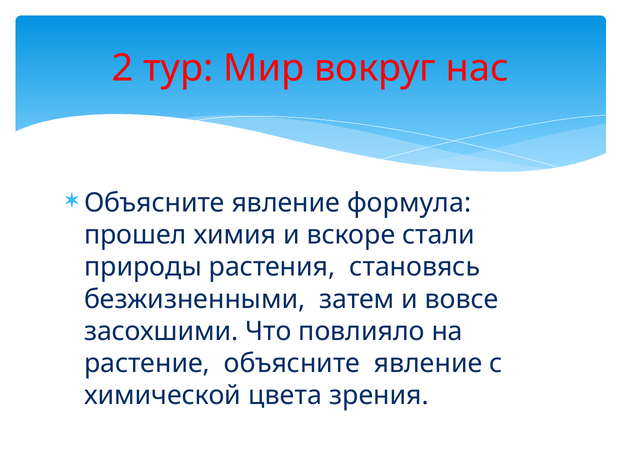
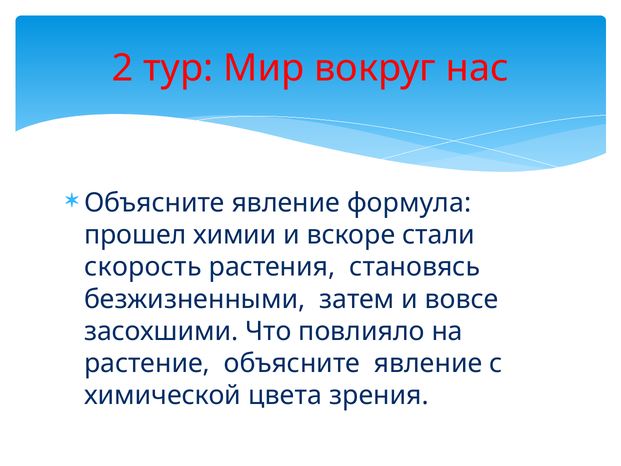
химия: химия -> химии (235, 235)
природы: природы -> скорость (143, 267)
